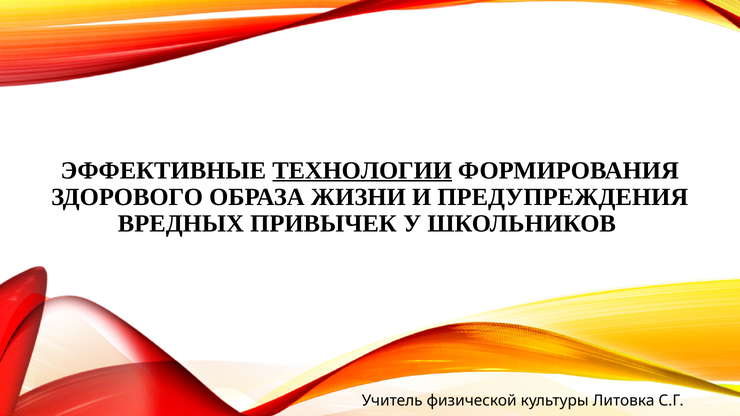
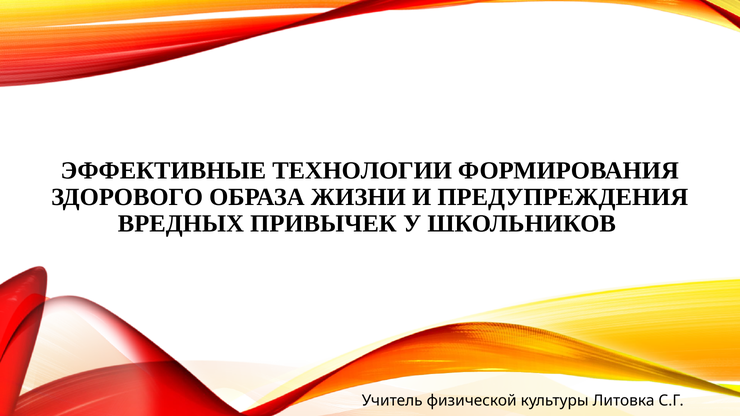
ТЕХНОЛОГИИ underline: present -> none (362, 170)
